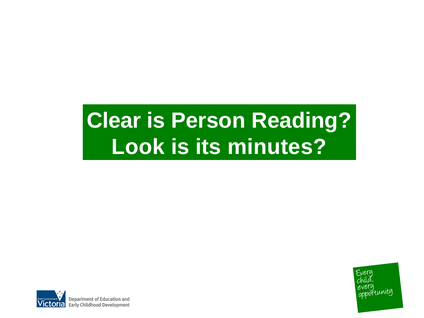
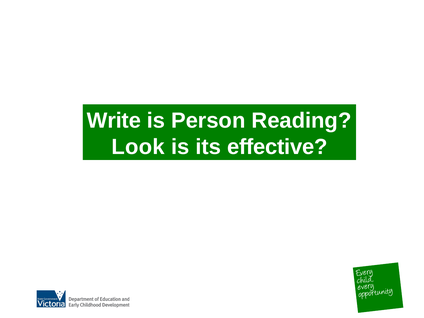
Clear: Clear -> Write (114, 121)
minutes: minutes -> effective (277, 147)
